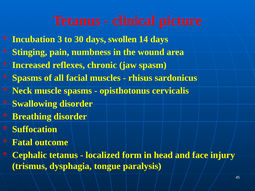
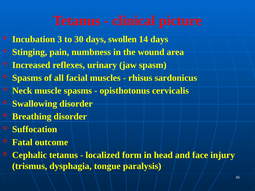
chronic: chronic -> urinary (102, 65)
